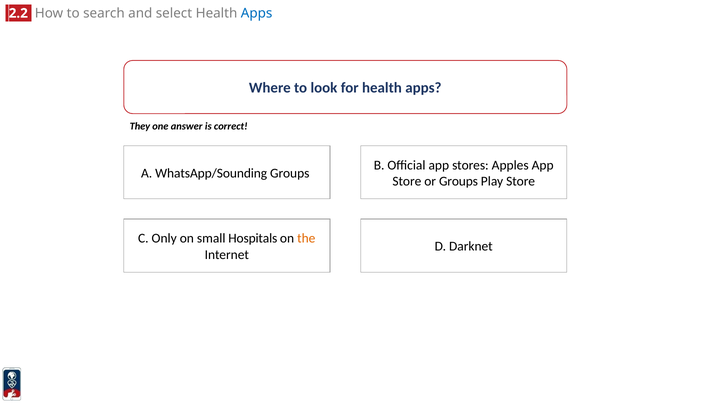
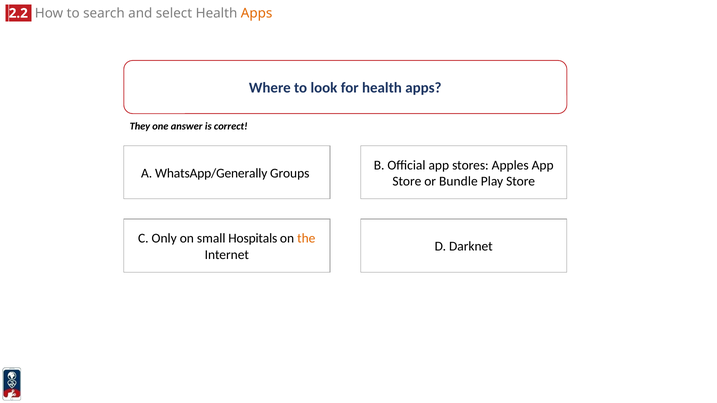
Apps colour: blue -> orange (257, 13)
WhatsApp/Sounding: WhatsApp/Sounding -> WhatsApp/Generally (211, 173)
or Groups: Groups -> Bundle (458, 181)
